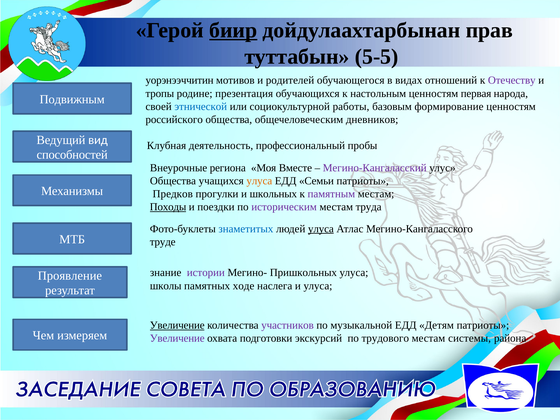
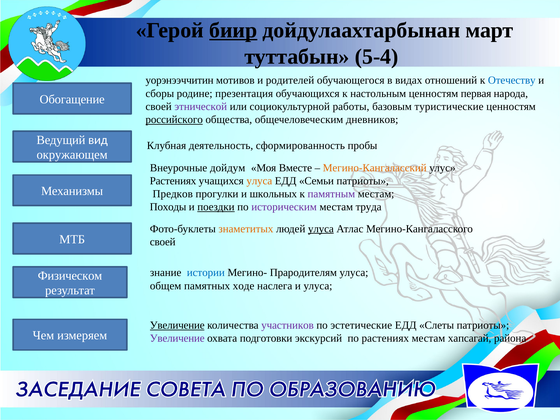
прав: прав -> март (489, 30)
5-5: 5-5 -> 5-4 (377, 57)
Отечеству colour: purple -> blue (512, 80)
тропы: тропы -> сборы (160, 93)
Подвижным: Подвижным -> Обогащение (72, 99)
этнической colour: blue -> purple (201, 106)
формирование: формирование -> туристические (449, 106)
российского underline: none -> present (174, 120)
профессиональный: профессиональный -> сформированность (300, 146)
способностей: способностей -> окружающем (72, 155)
региона: региона -> дойдум (228, 168)
Мегино-Кангаласский colour: purple -> orange (375, 168)
Общества: Общества -> Растениях (173, 181)
Походы underline: present -> none (168, 207)
поездки underline: none -> present (216, 207)
знаметитых colour: blue -> orange (246, 229)
труде: труде -> своей (163, 242)
истории colour: purple -> blue (206, 273)
Пришкольных: Пришкольных -> Прародителям (303, 273)
Проявление: Проявление -> Физическом (70, 276)
школы: школы -> общем (166, 286)
музыкальной: музыкальной -> эстетические (361, 325)
Детям: Детям -> Слеты (437, 325)
по трудового: трудового -> растениях (385, 338)
системы: системы -> хапсагай (470, 338)
